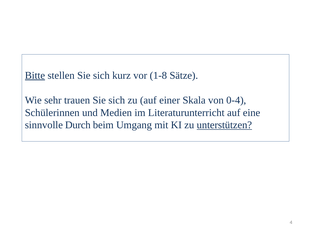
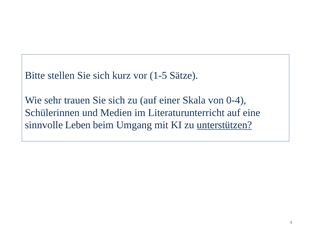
Bitte underline: present -> none (35, 75)
1-8: 1-8 -> 1-5 (158, 75)
Durch: Durch -> Leben (78, 125)
